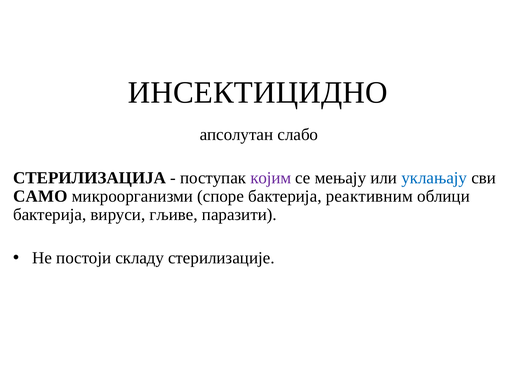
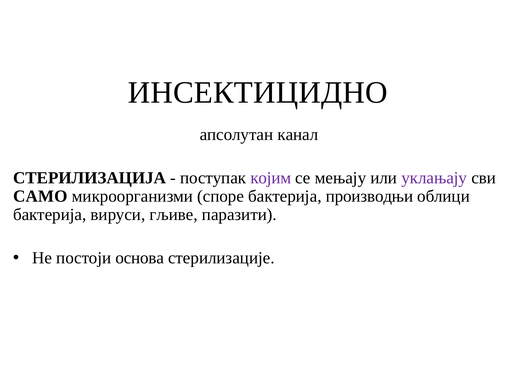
слабо: слабо -> канал (298, 135)
уклањају colour: blue -> purple (434, 178)
реактивним: реактивним -> производњи (370, 196)
складу: складу -> основа (140, 258)
